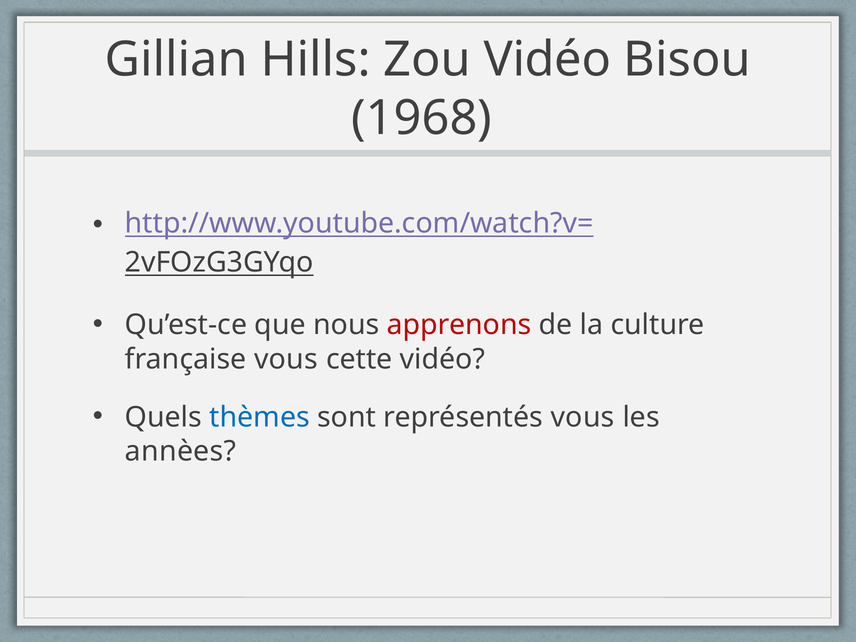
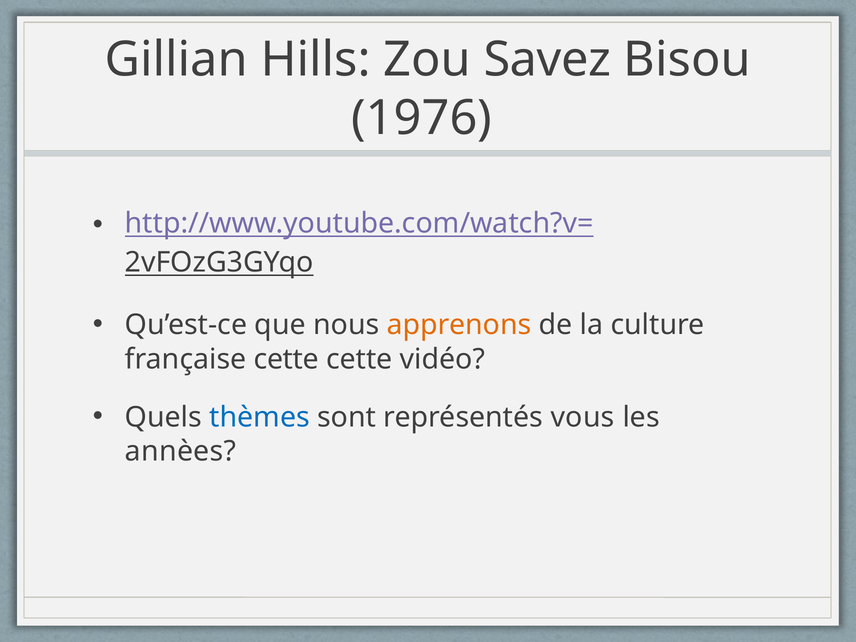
Zou Vidéo: Vidéo -> Savez (547, 60)
1968: 1968 -> 1976 (422, 118)
apprenons colour: red -> orange (459, 325)
française vous: vous -> cette (286, 359)
